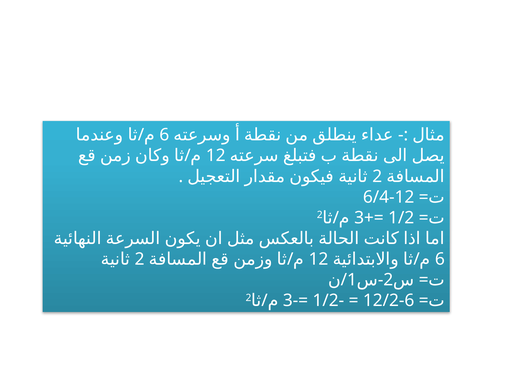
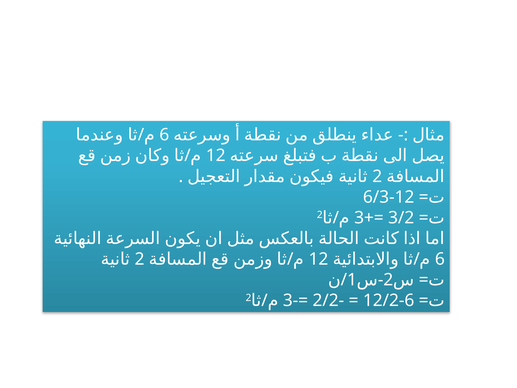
6/4: 6/4 -> 6/3 (376, 197)
1/2: 1/2 -> 3/2 (401, 218)
1/2: 1/2 -> 2/2 (326, 300)
